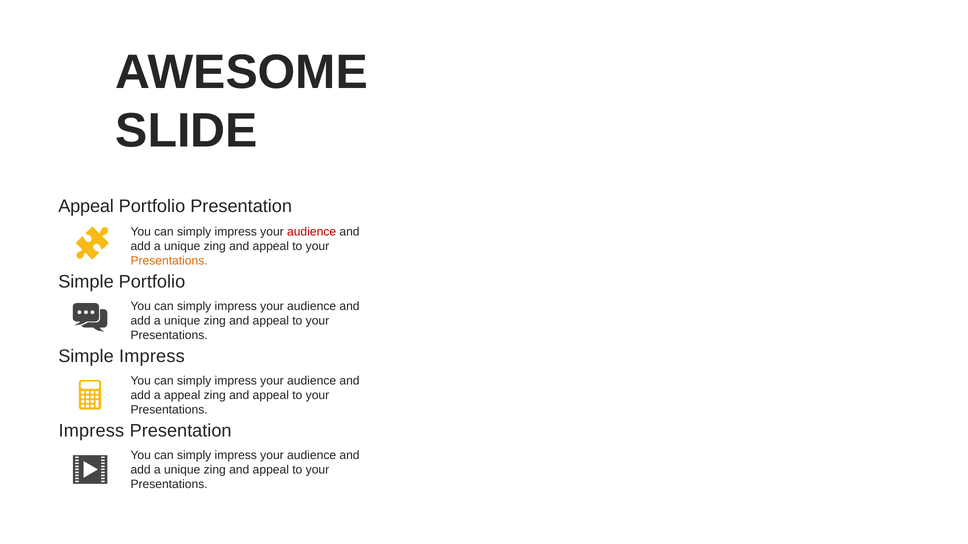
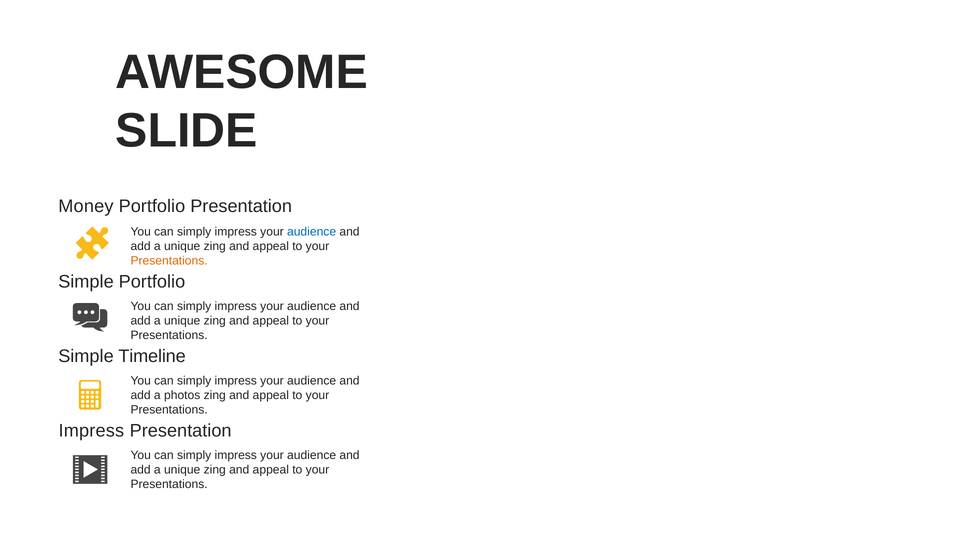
Appeal: Appeal -> Money (86, 207)
audience colour: red -> blue (312, 232)
Simple Impress: Impress -> Timeline (152, 356)
a appeal: appeal -> photos (182, 396)
